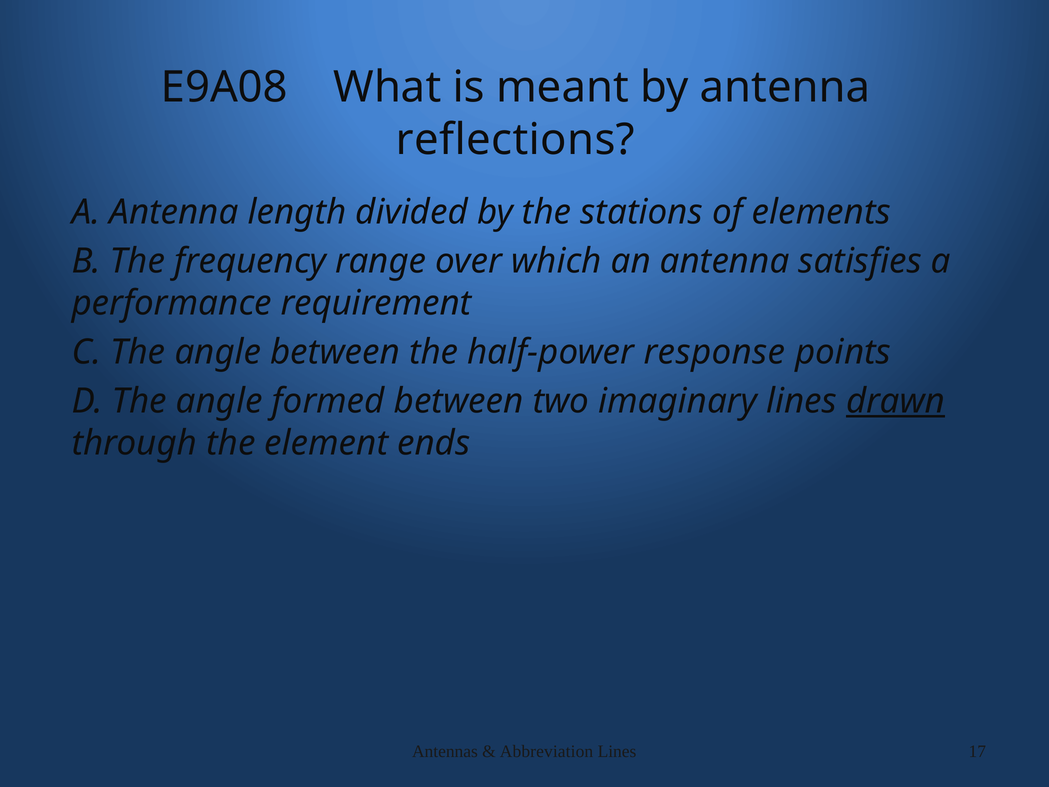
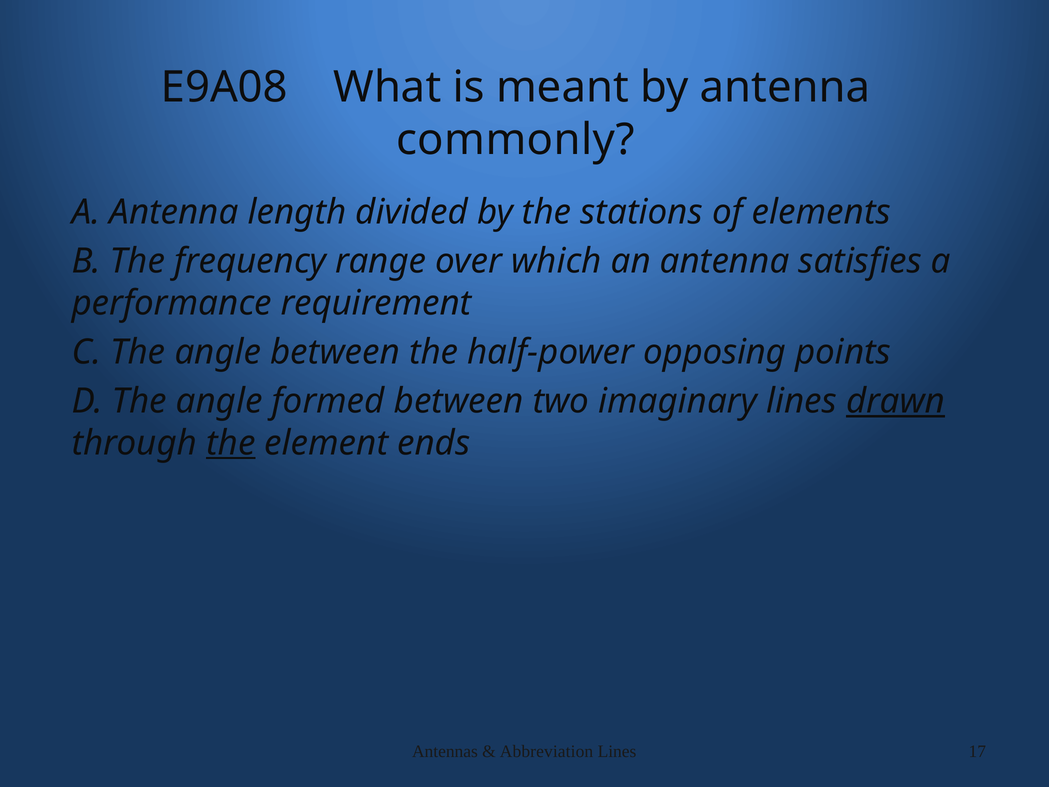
reflections: reflections -> commonly (515, 140)
response: response -> opposing (715, 352)
the underline: none -> present (231, 443)
